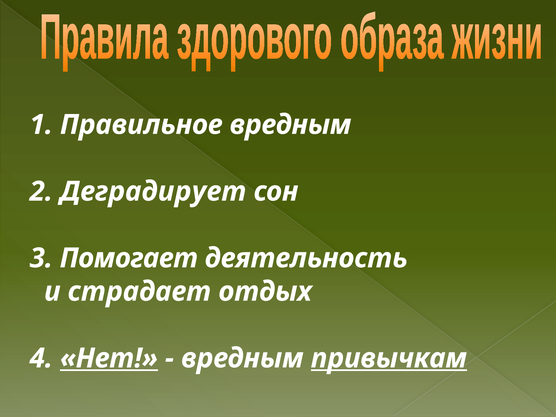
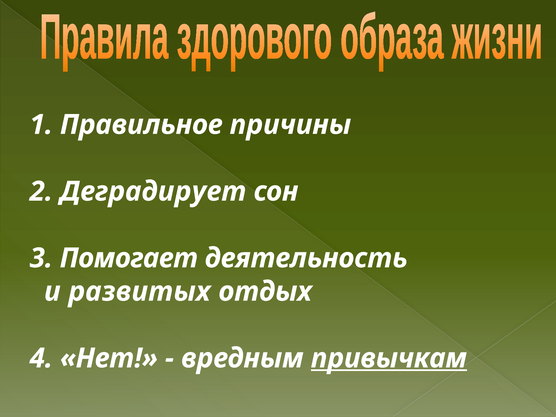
Правильное вредным: вредным -> причины (290, 125)
страдает: страдает -> развитых (139, 292)
Нет underline: present -> none (109, 358)
